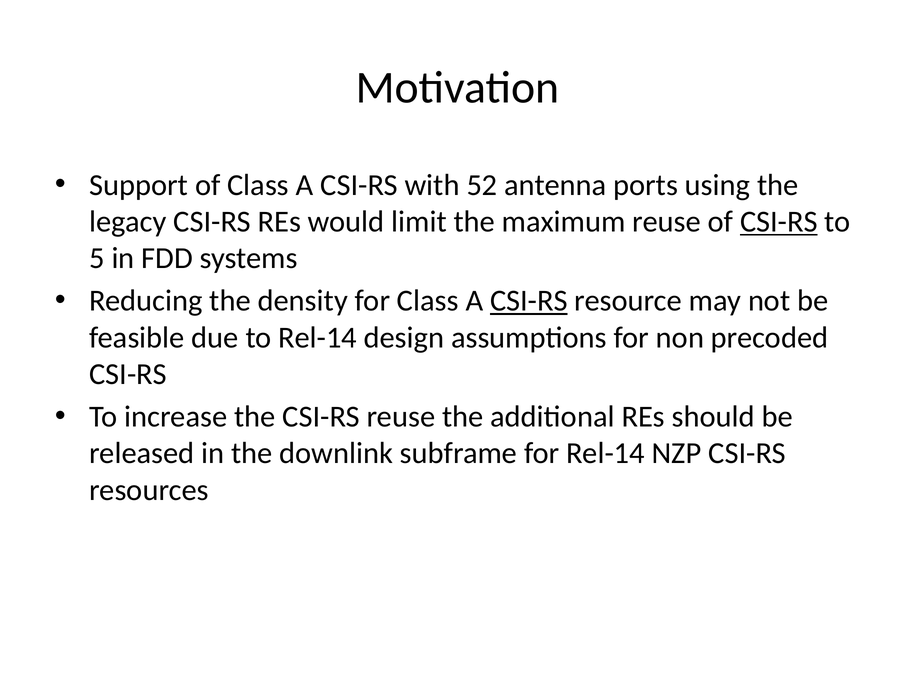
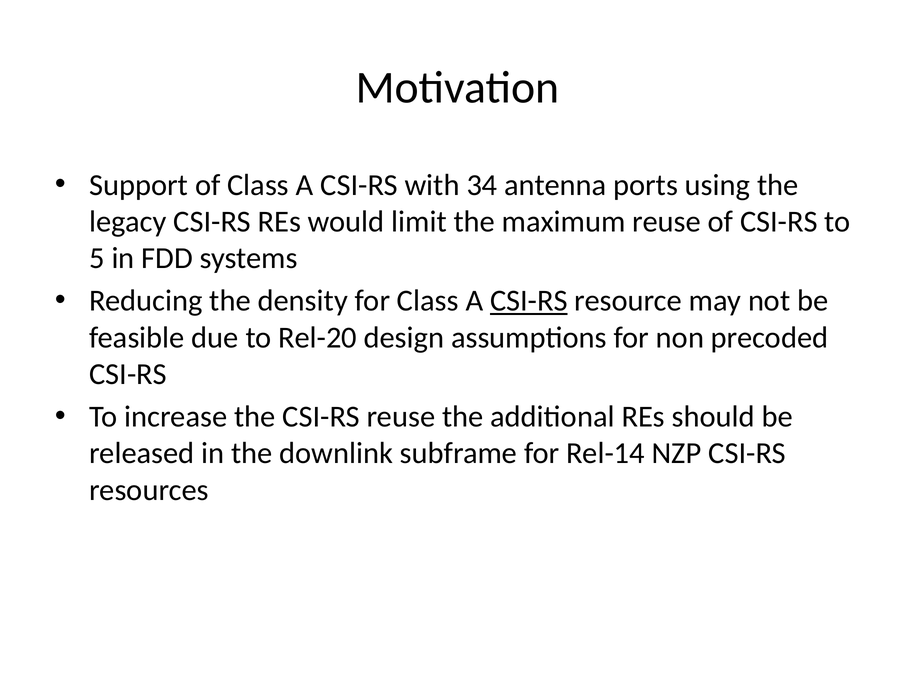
52: 52 -> 34 (482, 185)
CSI-RS underline: present -> none (779, 222)
to Rel-14: Rel-14 -> Rel-20 (318, 338)
